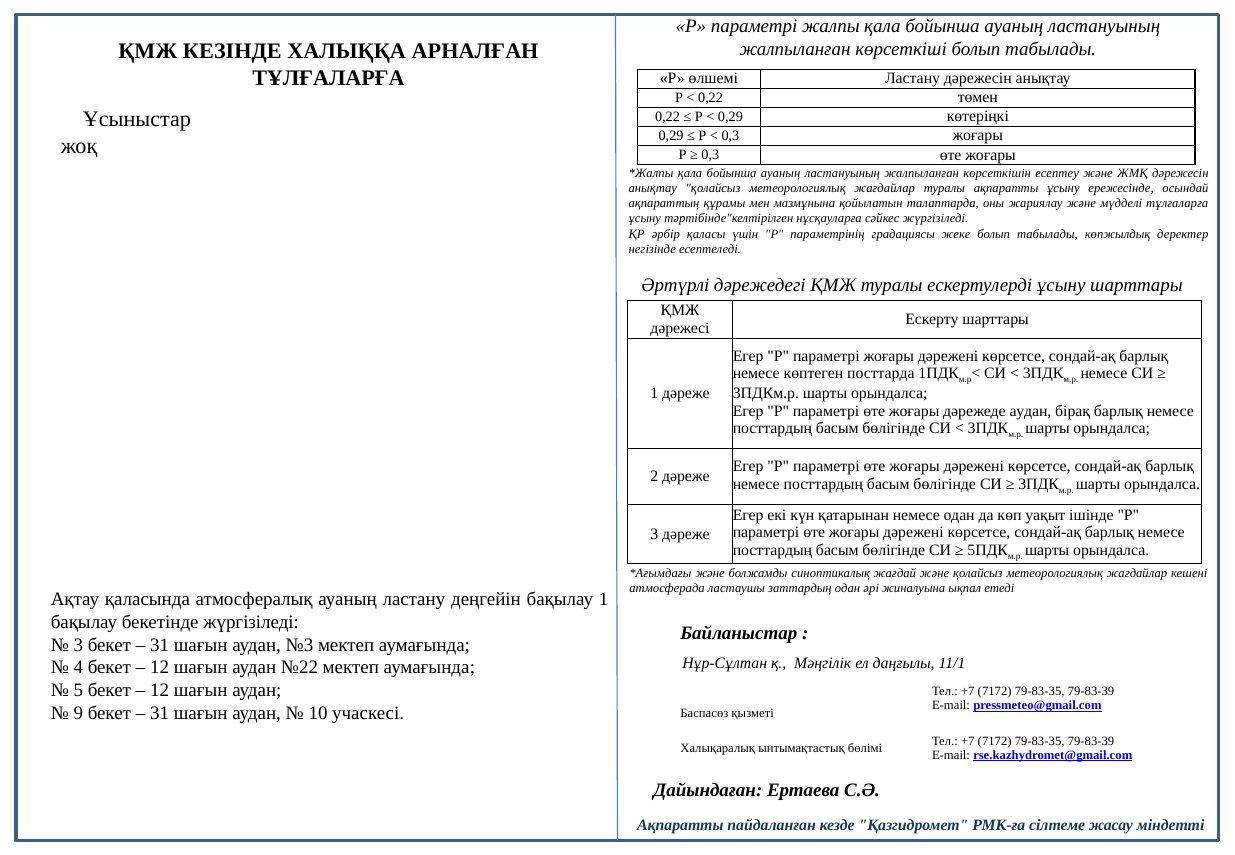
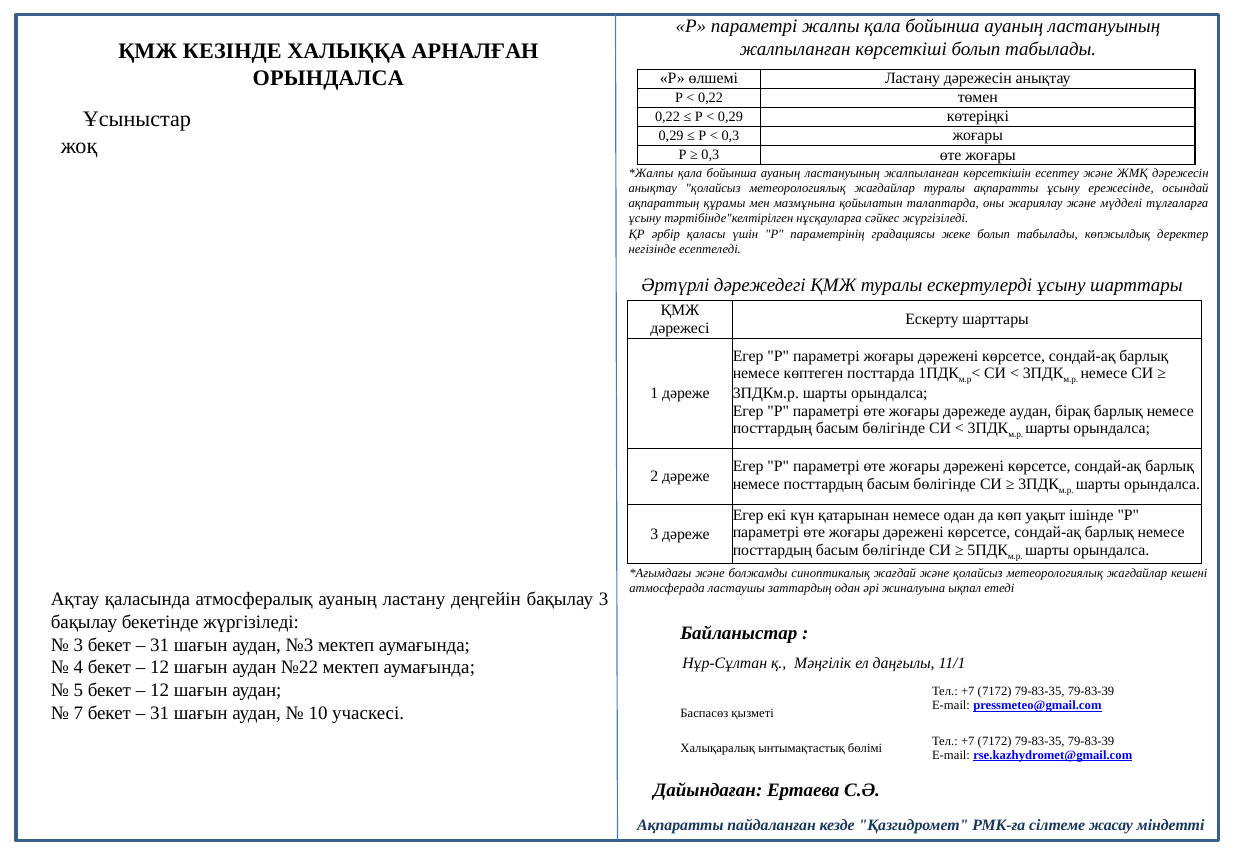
ТҰЛҒАЛАРҒА: ТҰЛҒАЛАРҒА -> ОРЫНДАЛСА (328, 78)
бақылау 1: 1 -> 3 (604, 599)
9: 9 -> 7 (78, 713)
